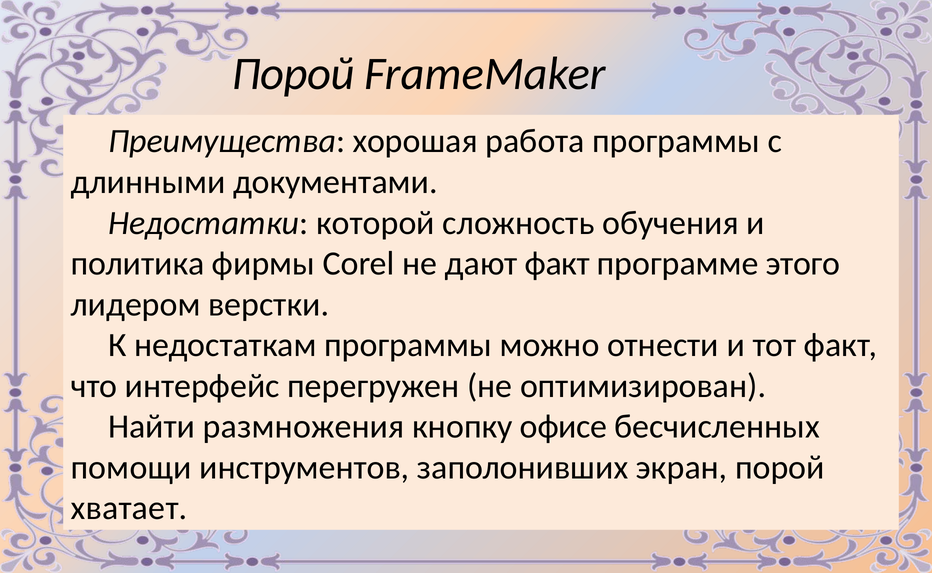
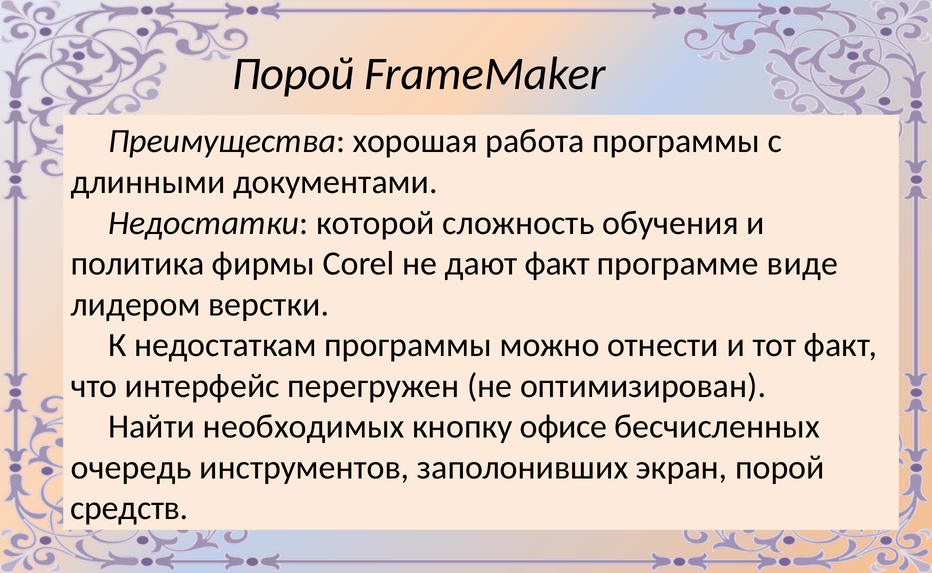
этого: этого -> виде (803, 263)
размножения: размножения -> необходимых (304, 426)
помощи: помощи -> очередь (131, 467)
хватает: хватает -> средств (129, 508)
